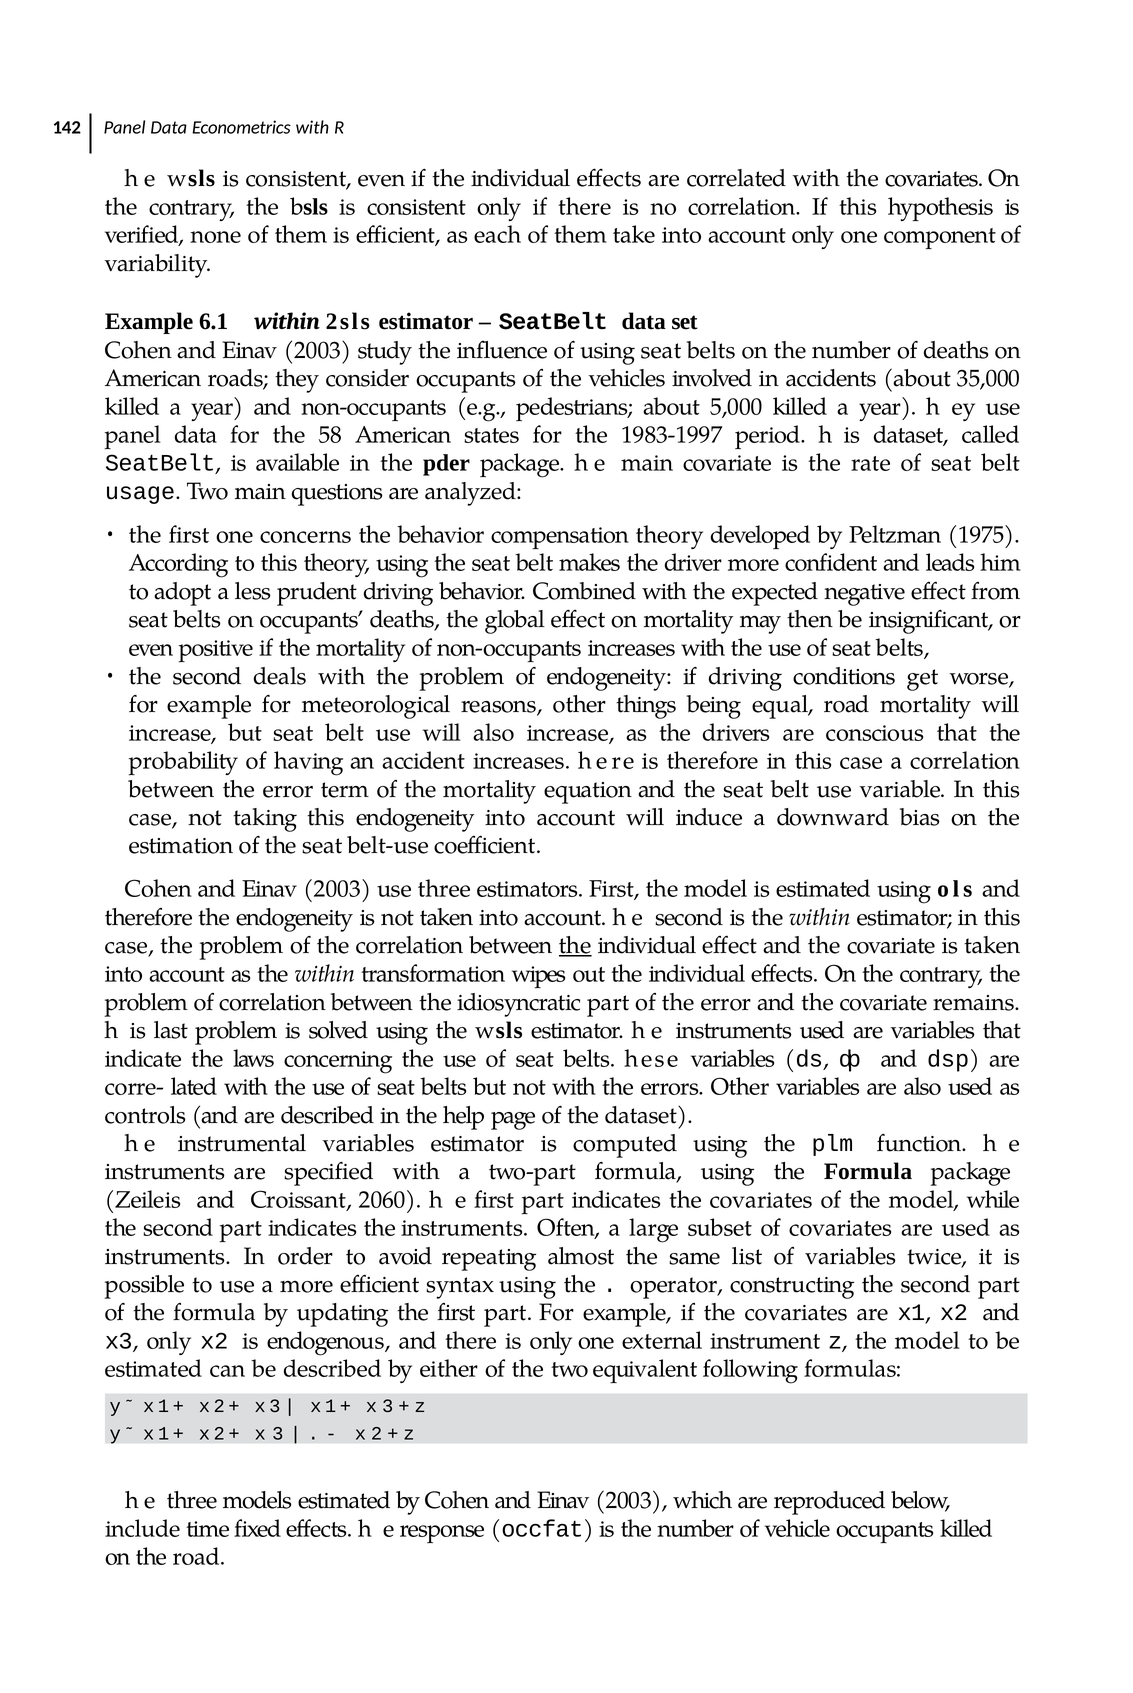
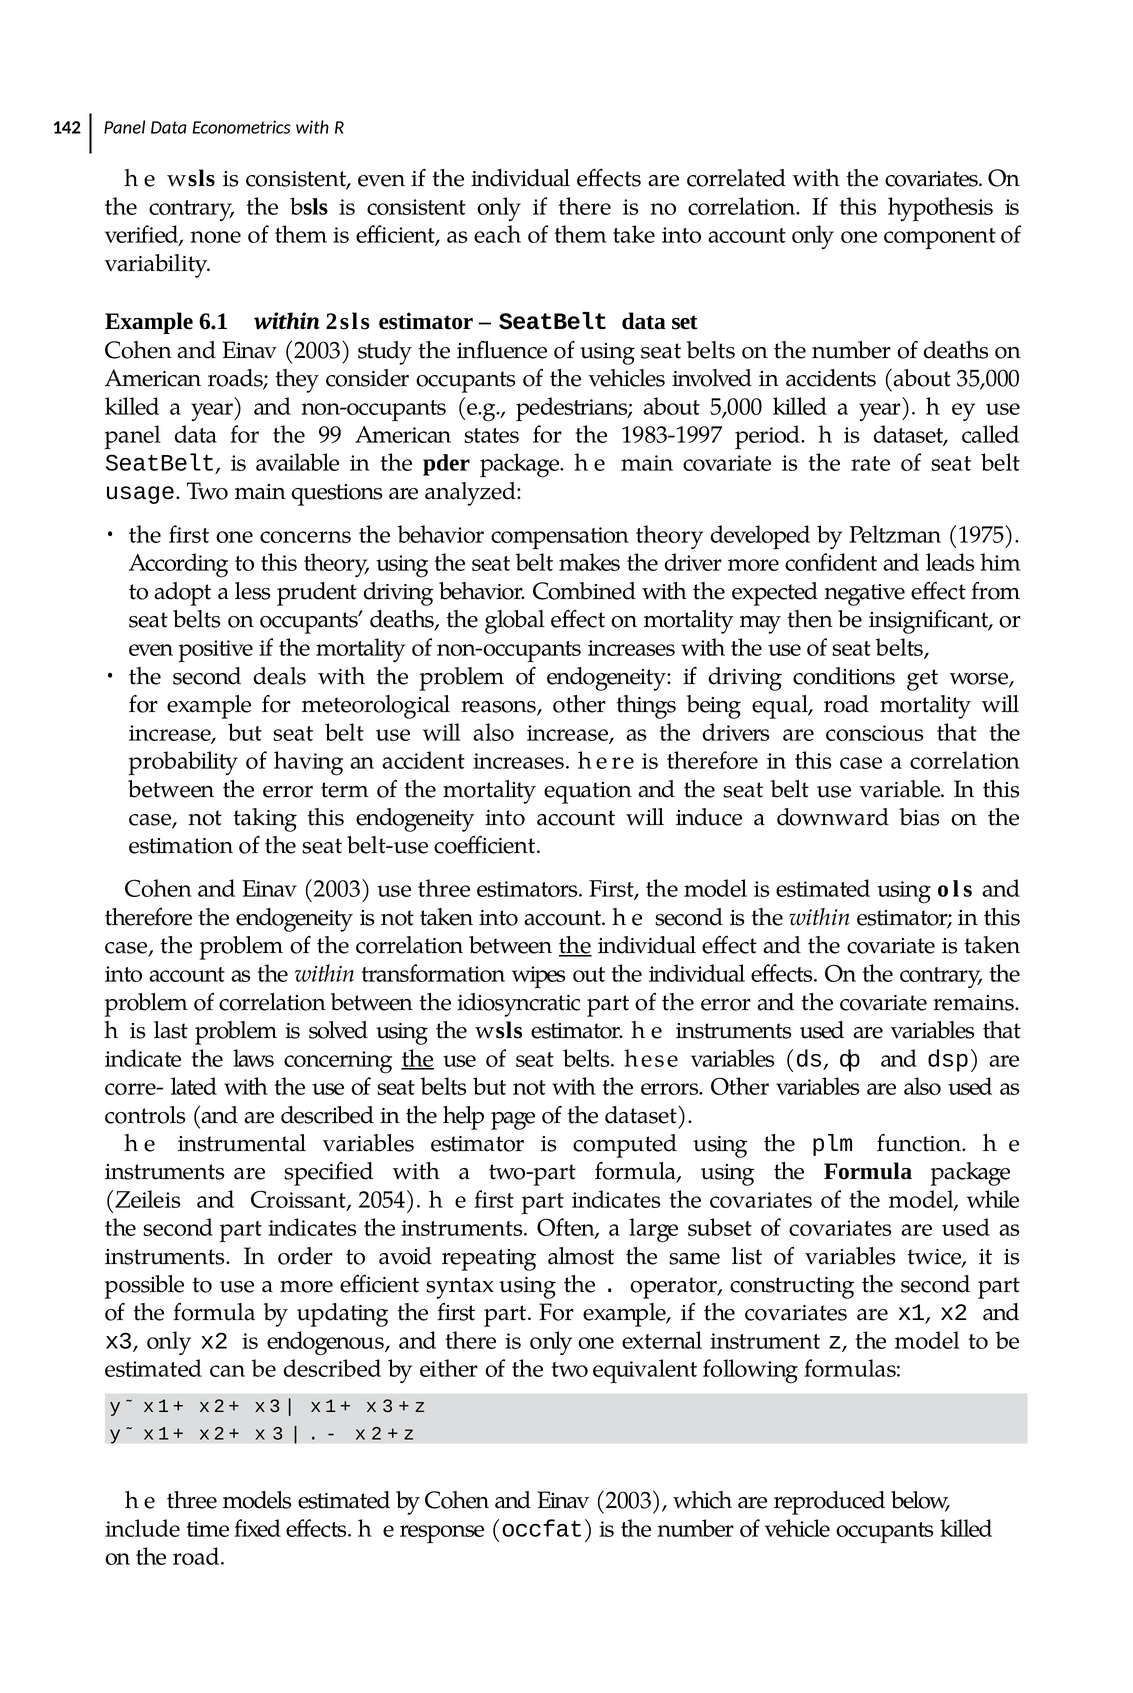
58: 58 -> 99 (330, 435)
the underline: none -> present (418, 1058)
2060: 2060 -> 2054 (390, 1199)
